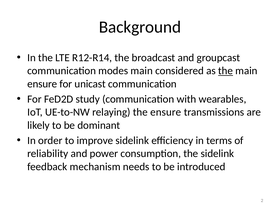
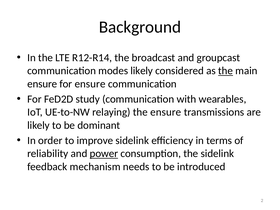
modes main: main -> likely (142, 71)
for unicast: unicast -> ensure (90, 84)
power underline: none -> present (104, 154)
